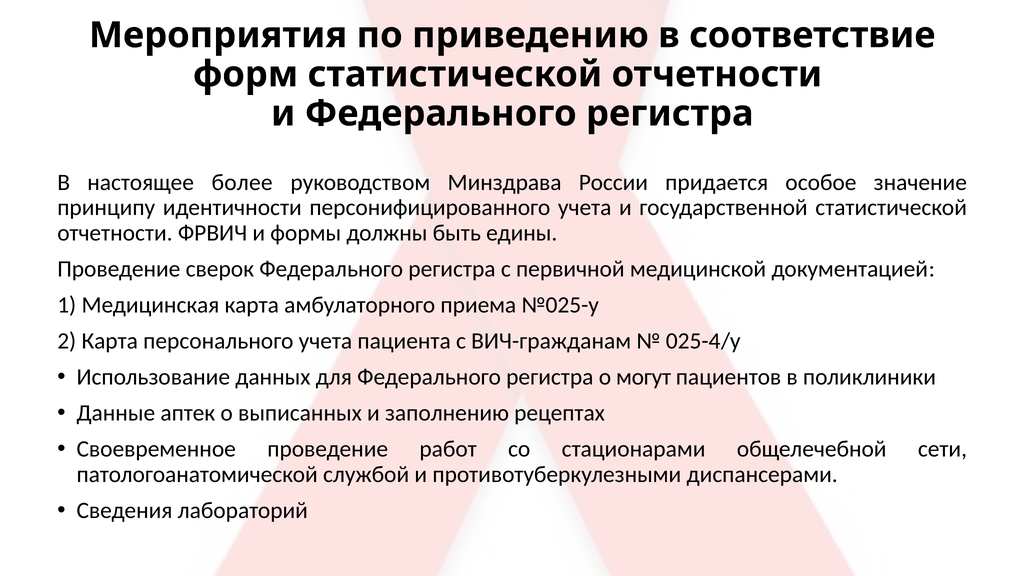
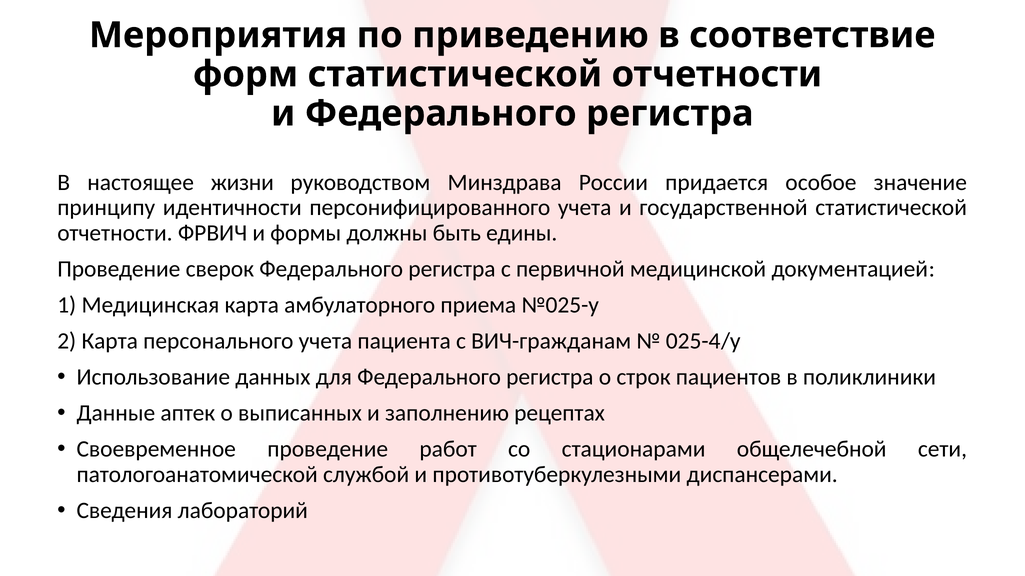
более: более -> жизни (242, 183)
могут: могут -> строк (644, 377)
